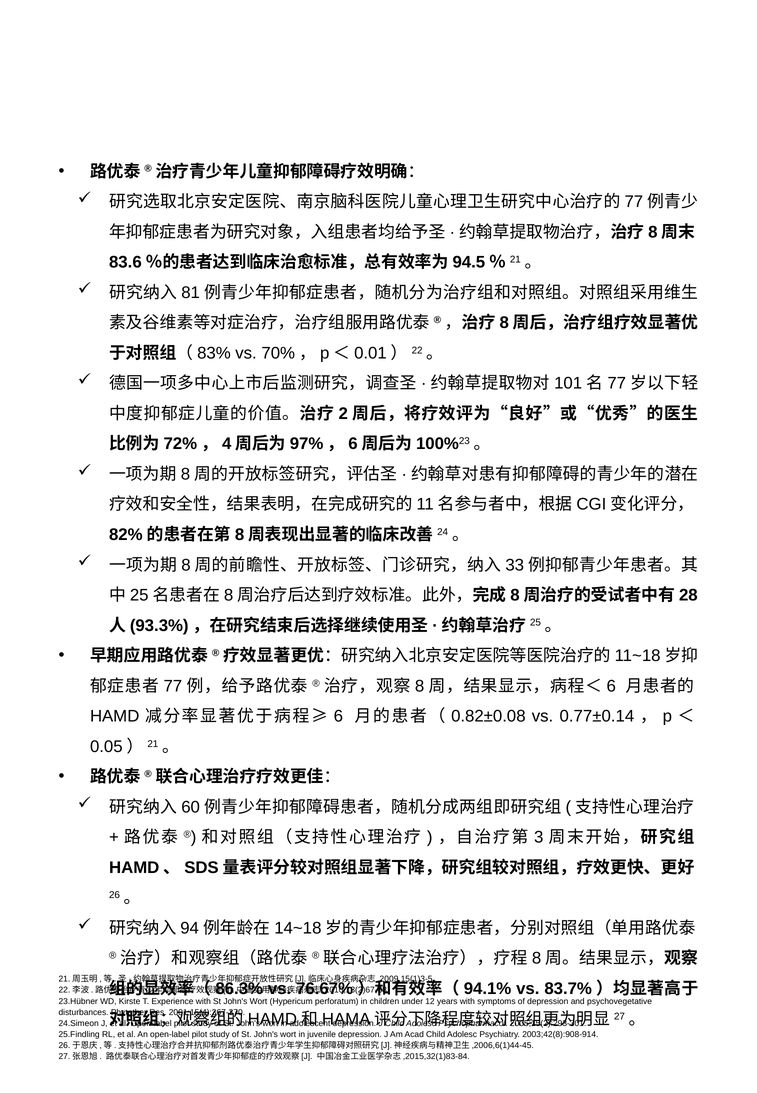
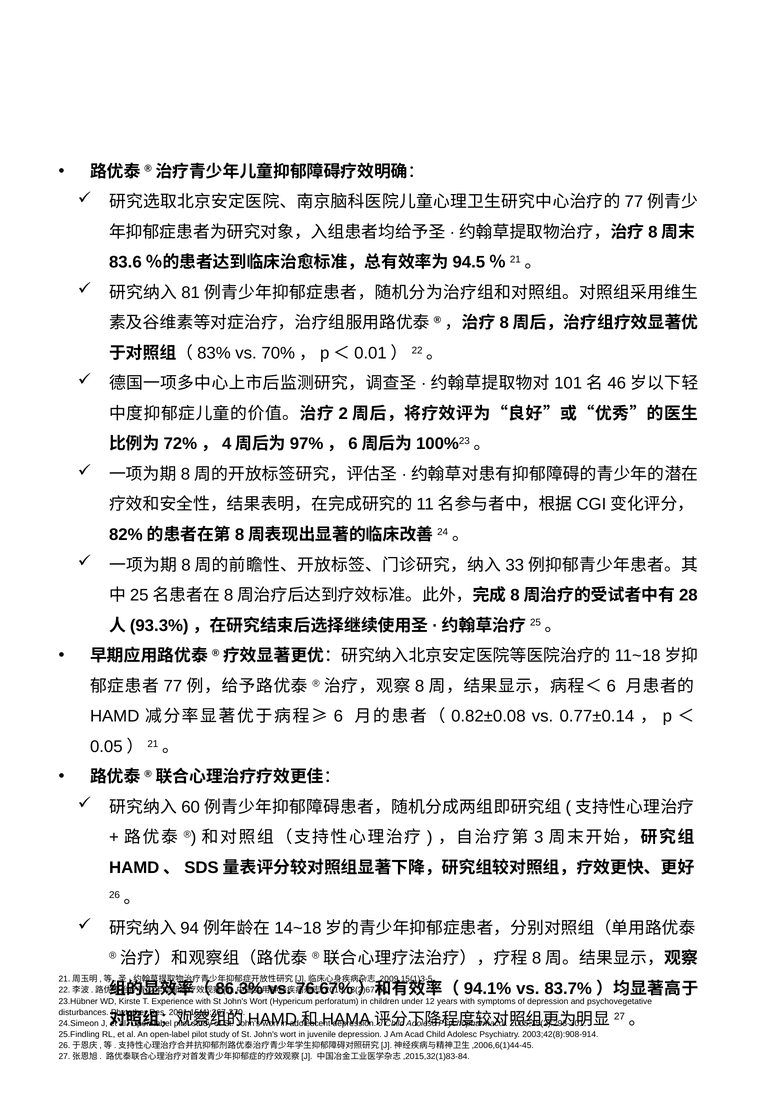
77: 77 -> 46 (617, 384)
